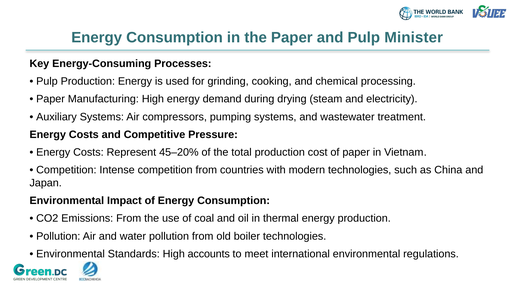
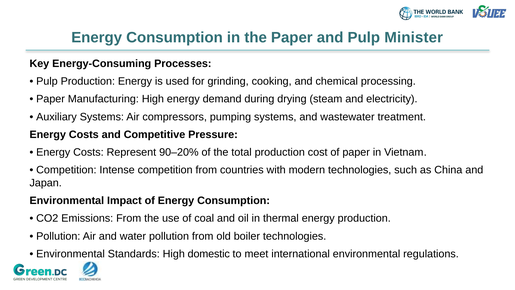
45–20%: 45–20% -> 90–20% (179, 152)
accounts: accounts -> domestic (209, 254)
